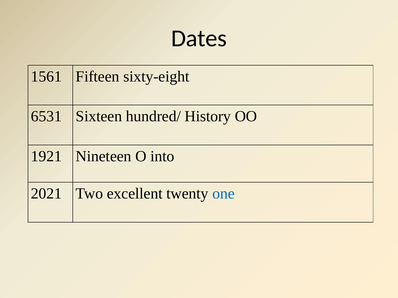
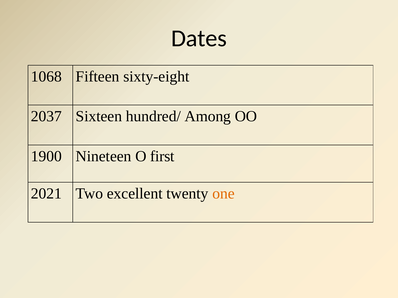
1561: 1561 -> 1068 (46, 77)
6531: 6531 -> 2037 (46, 116)
History: History -> Among (208, 116)
1921: 1921 -> 1900 (46, 156)
into: into -> first (162, 156)
one colour: blue -> orange (223, 194)
